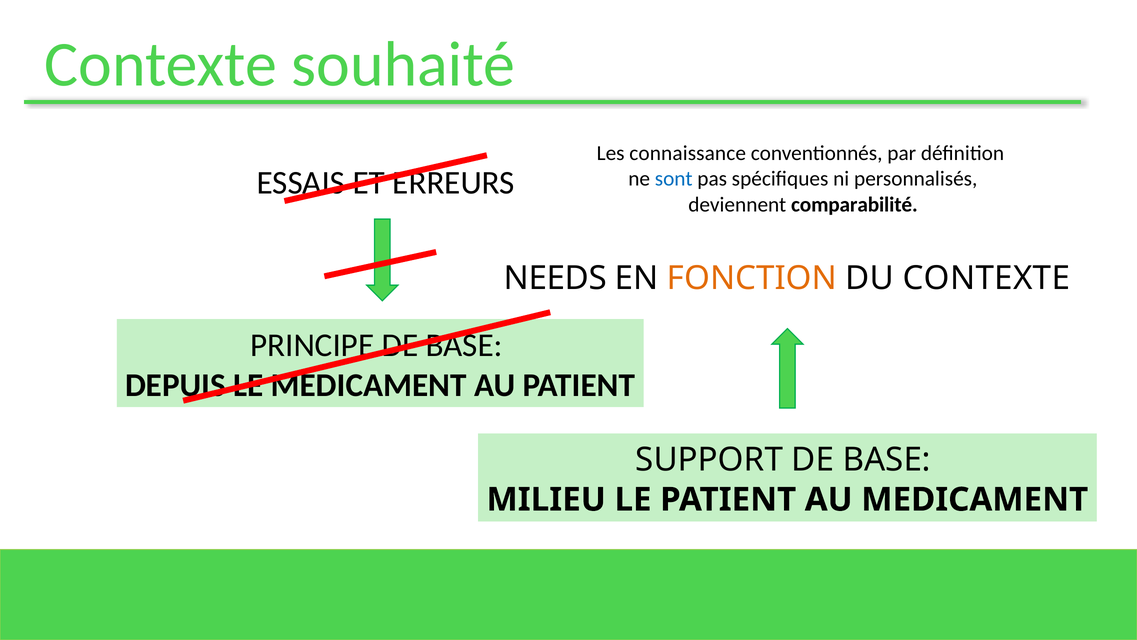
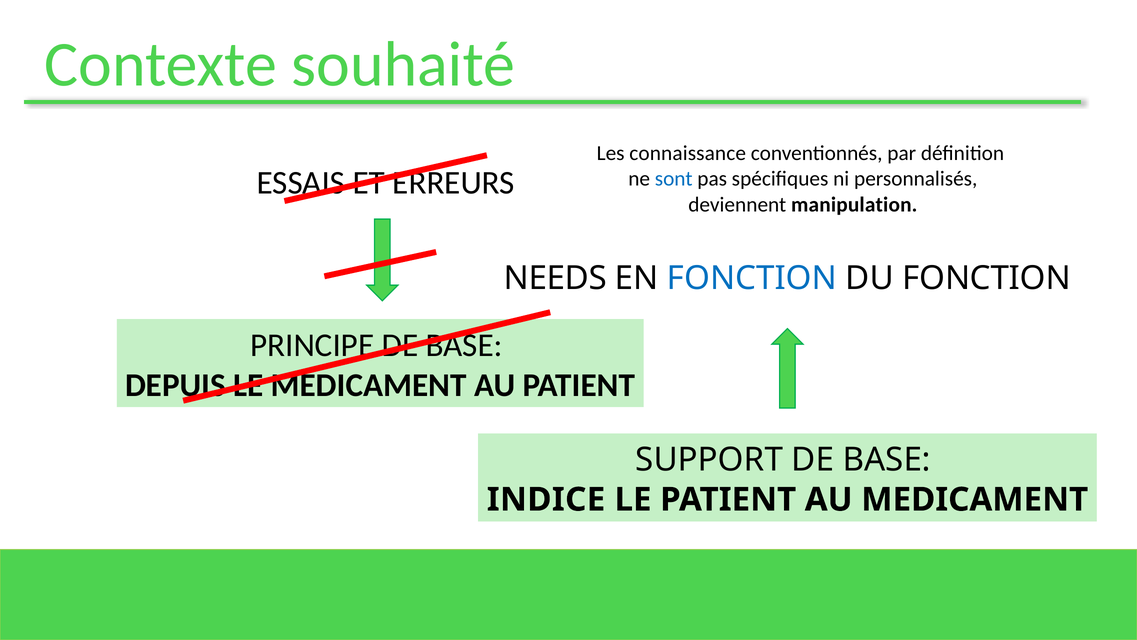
comparabilité: comparabilité -> manipulation (854, 204)
FONCTION colour: orange -> blue (752, 278)
DU CONTEXTE: CONTEXTE -> FONCTION (987, 278)
MILIEU: MILIEU -> INDICE (546, 499)
